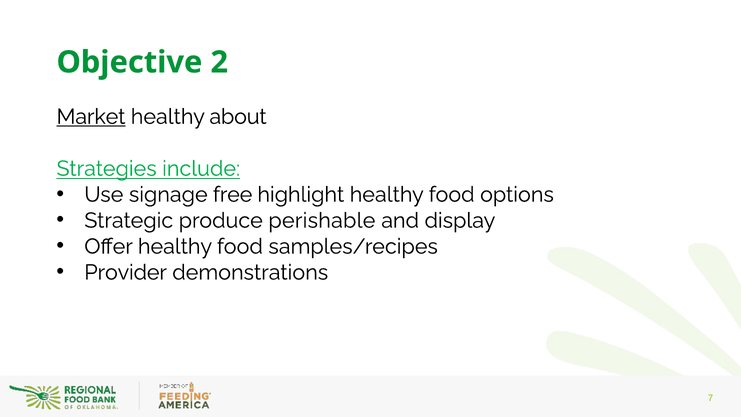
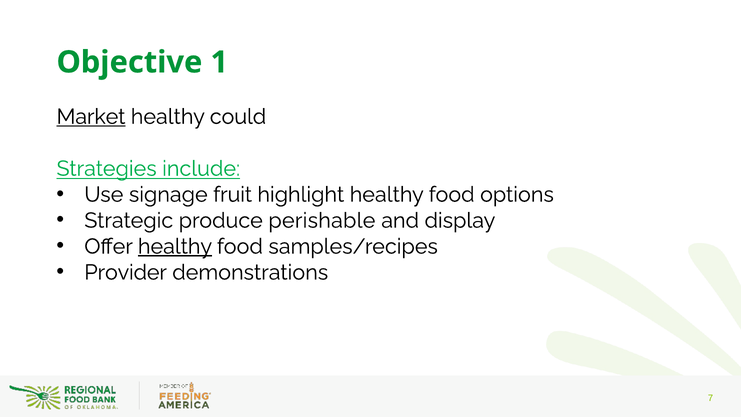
2: 2 -> 1 (219, 62)
about: about -> could (238, 117)
free: free -> fruit (233, 194)
healthy underline: none -> present (175, 246)
